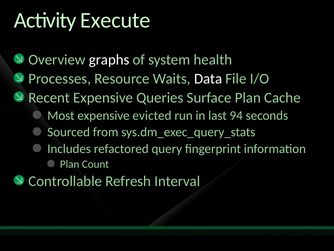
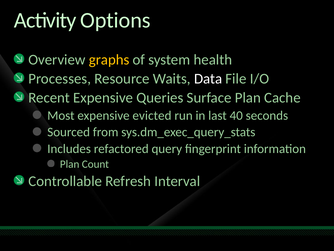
Execute: Execute -> Options (115, 20)
graphs colour: white -> yellow (109, 60)
94: 94 -> 40 (236, 115)
